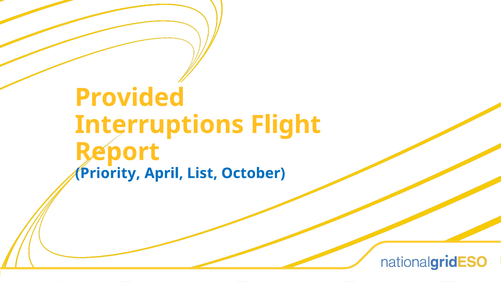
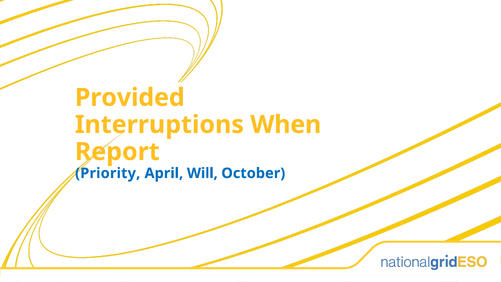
Flight: Flight -> When (286, 125)
List: List -> Will (202, 173)
